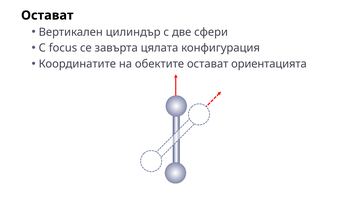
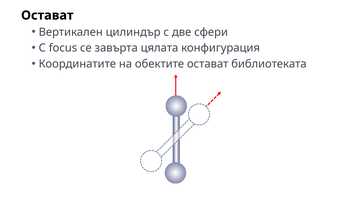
ориентацията: ориентацията -> библиотеката (269, 64)
